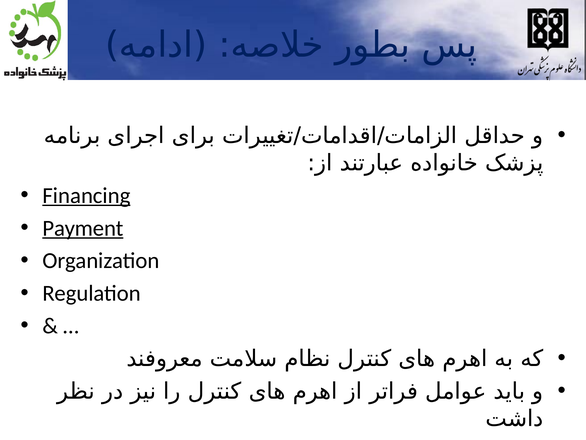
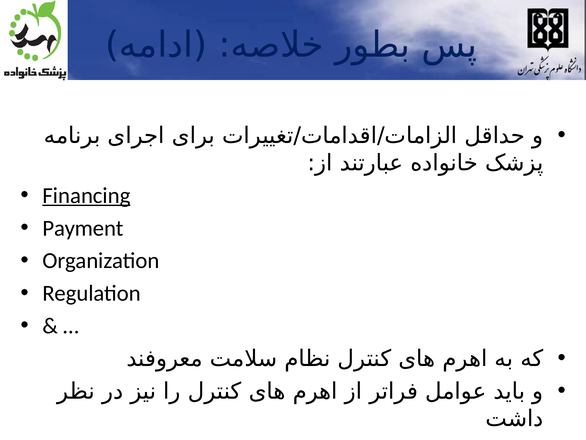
Payment underline: present -> none (83, 228)
